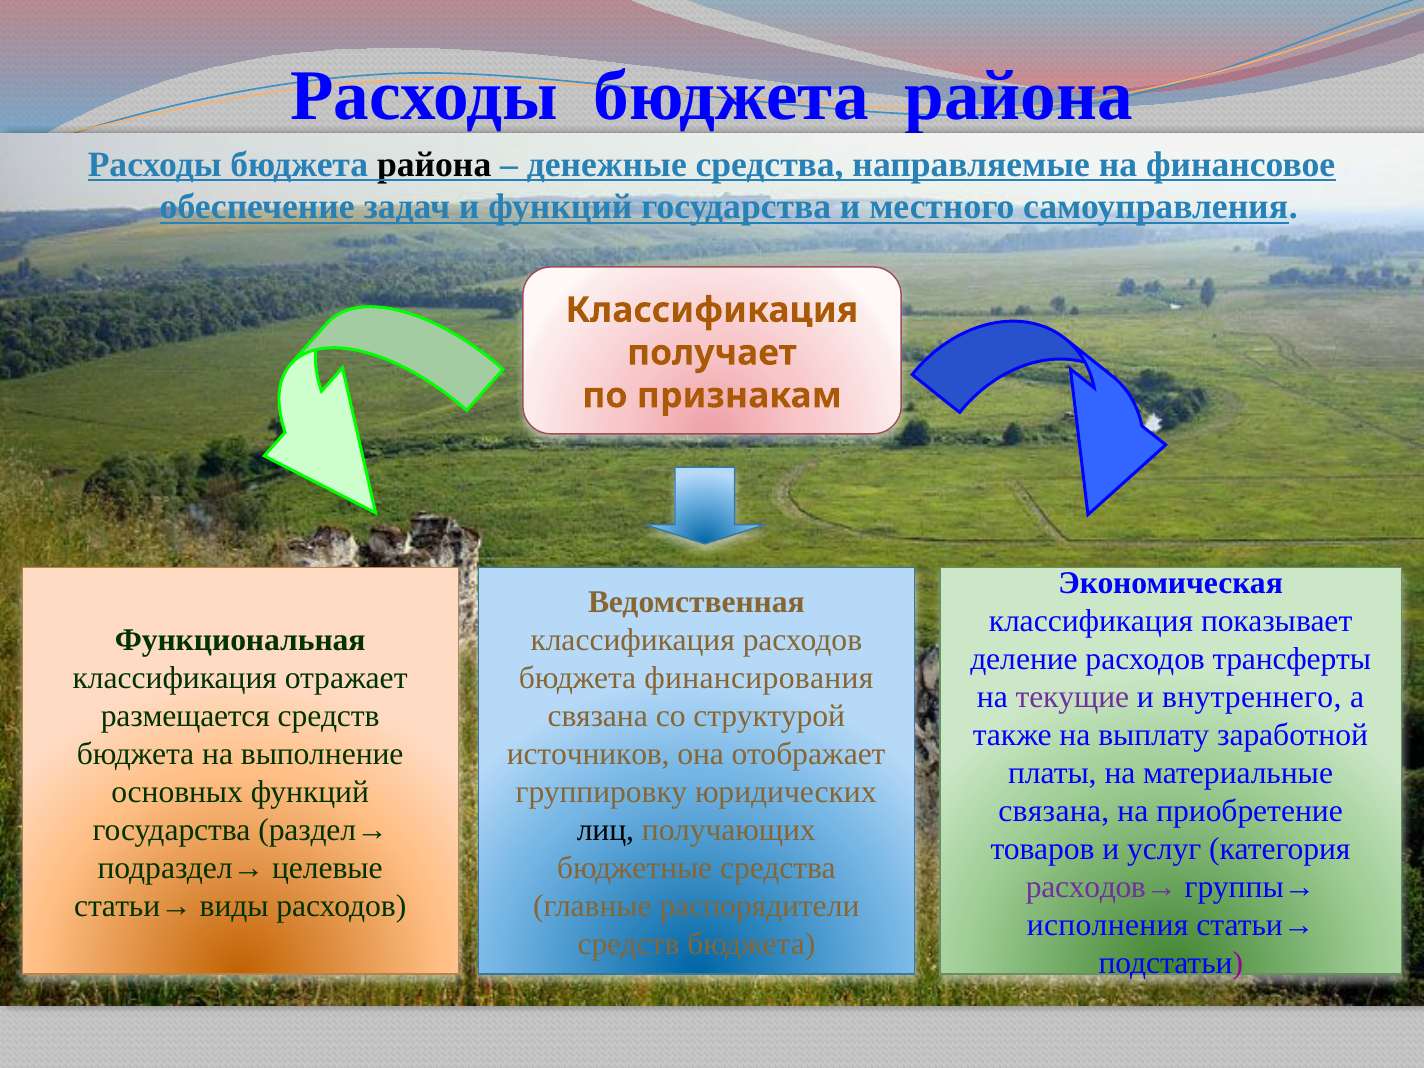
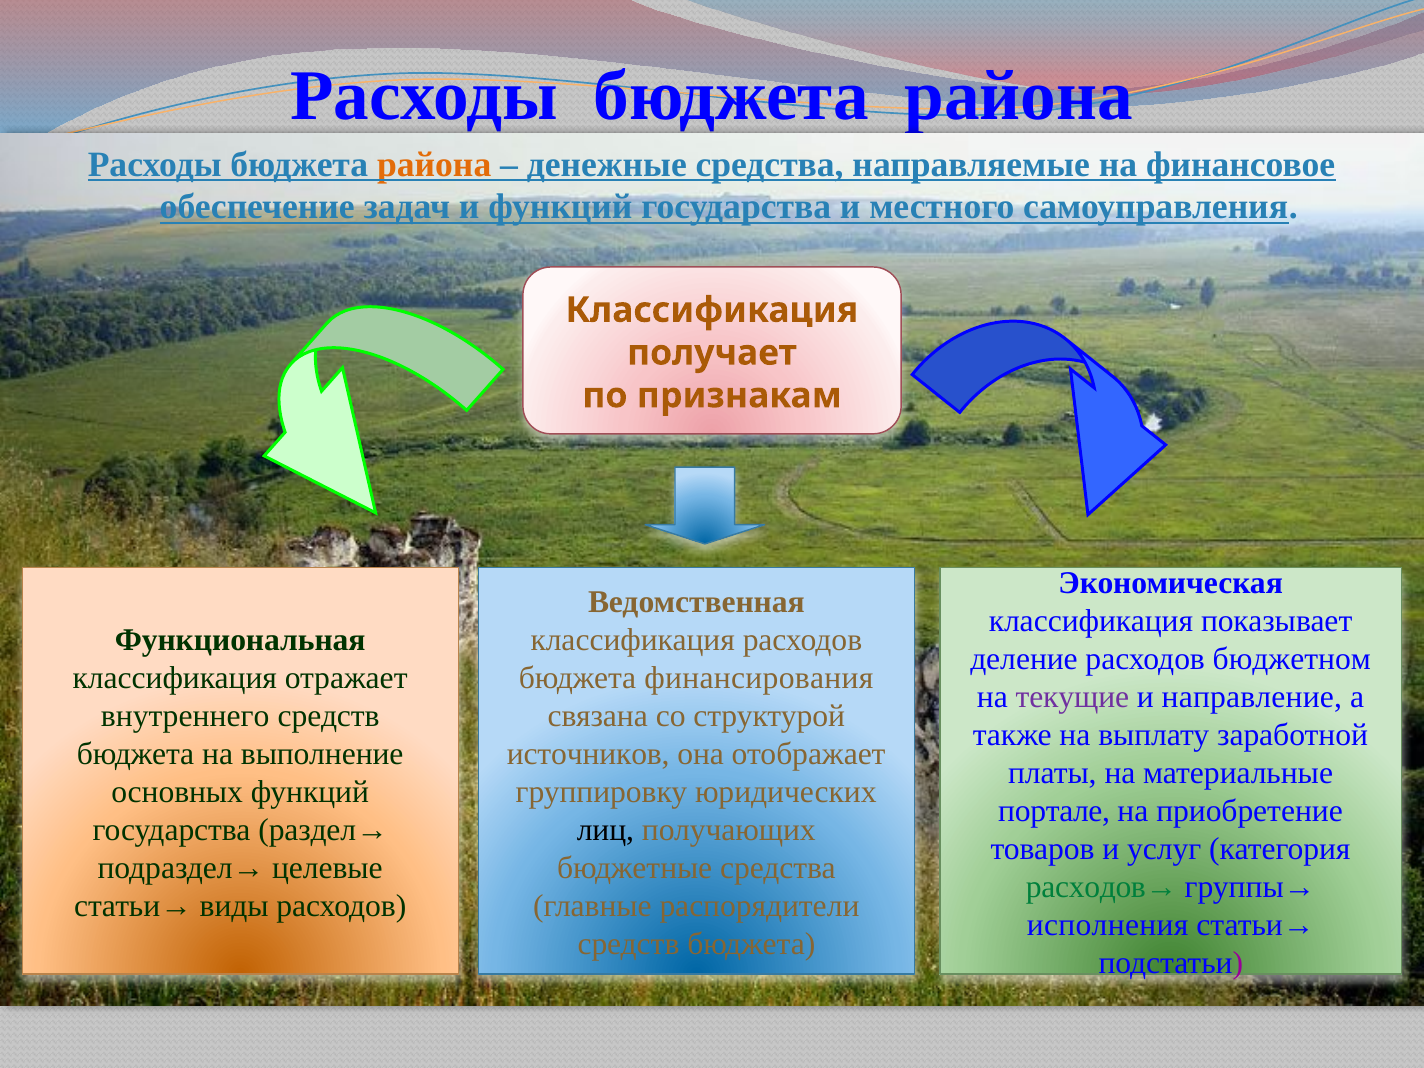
района colour: black -> orange (434, 164)
трансферты: трансферты -> бюджетном (1292, 659)
внутреннего: внутреннего -> направление (1252, 697)
размещается: размещается -> внутреннего (185, 716)
связана: связана -> портале (1054, 811)
расходов→ colour: purple -> green (1102, 887)
